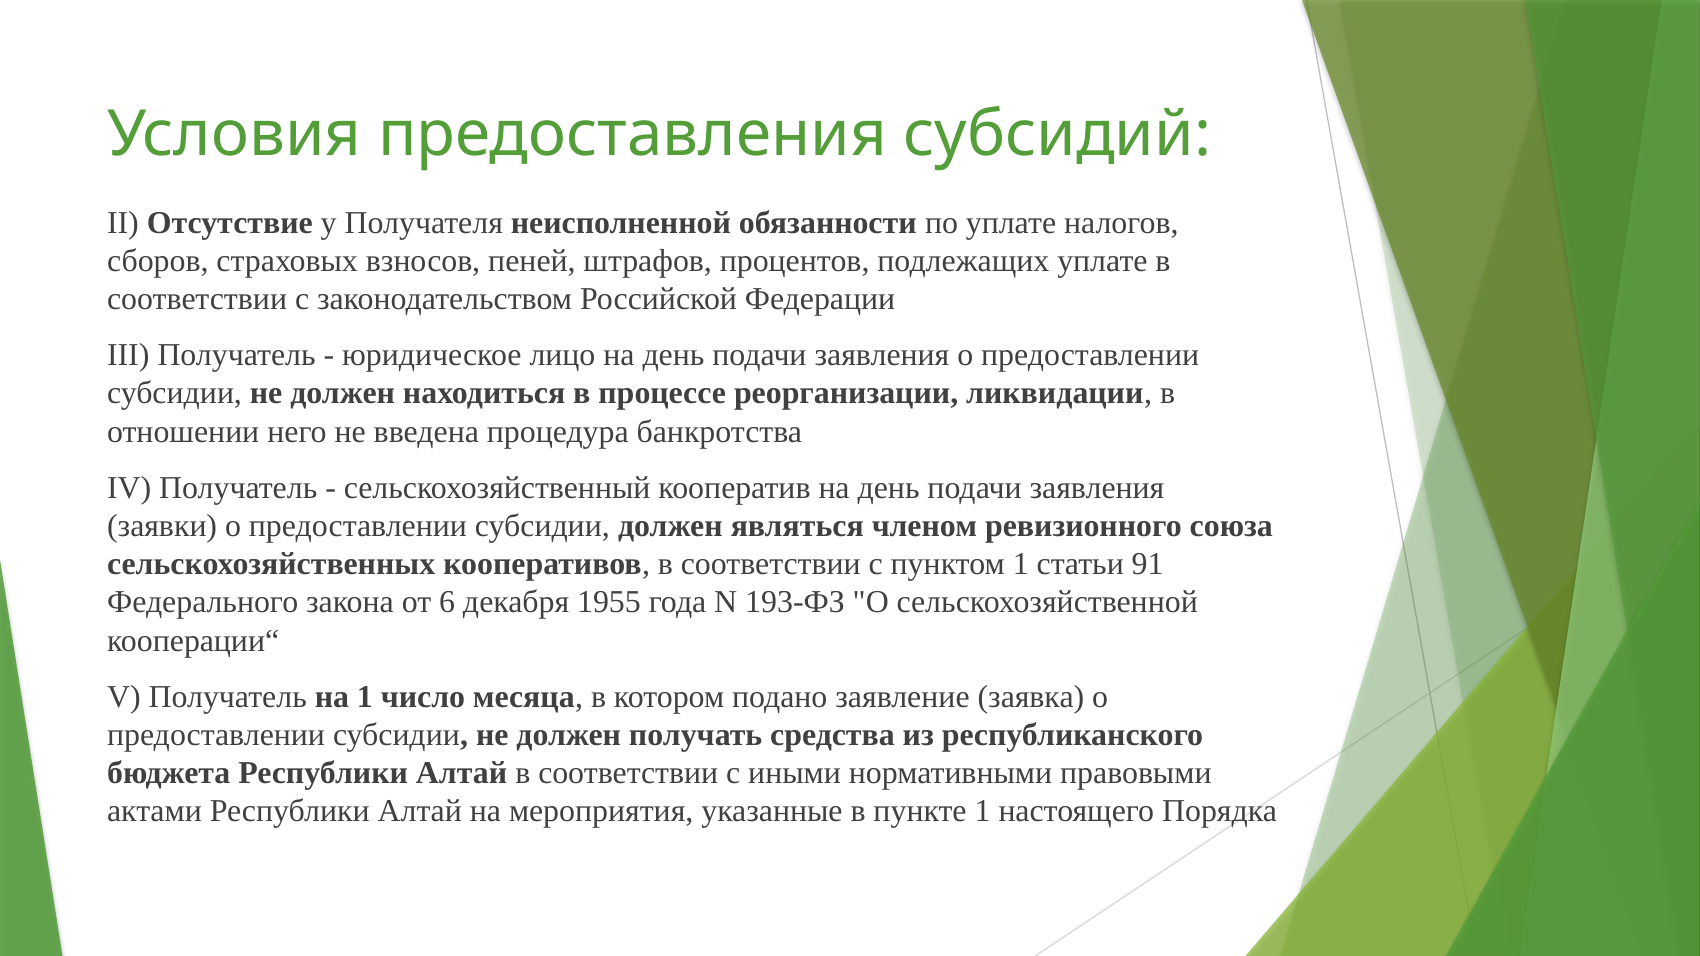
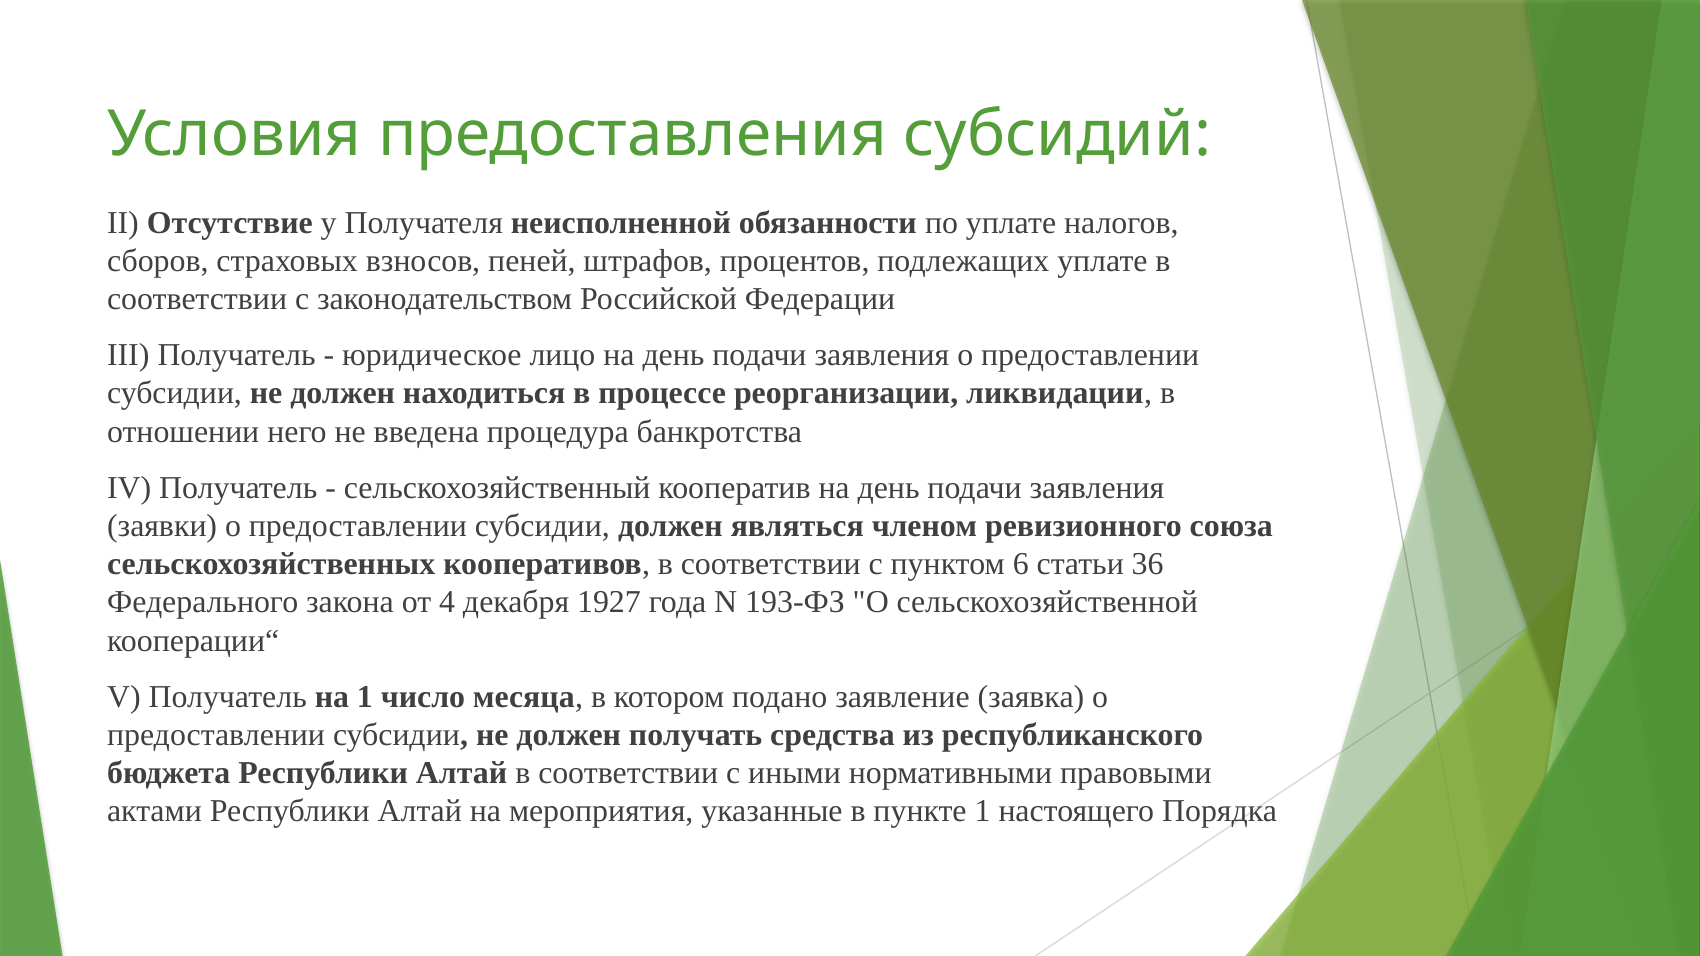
пунктом 1: 1 -> 6 (1021, 564)
91: 91 -> 36 (1148, 564)
6: 6 -> 4 (447, 603)
1955: 1955 -> 1927 (609, 603)
